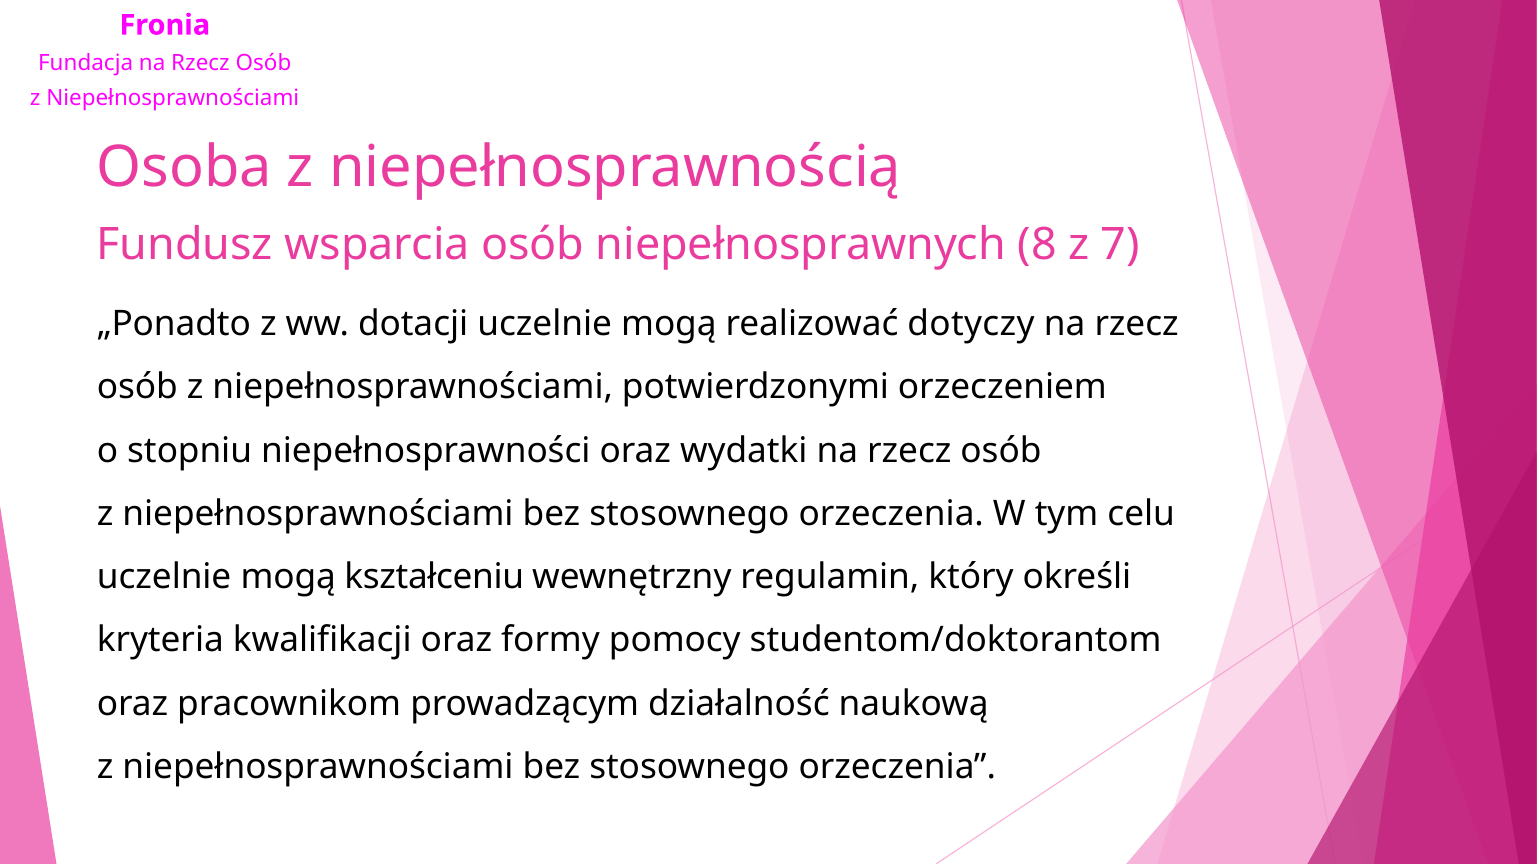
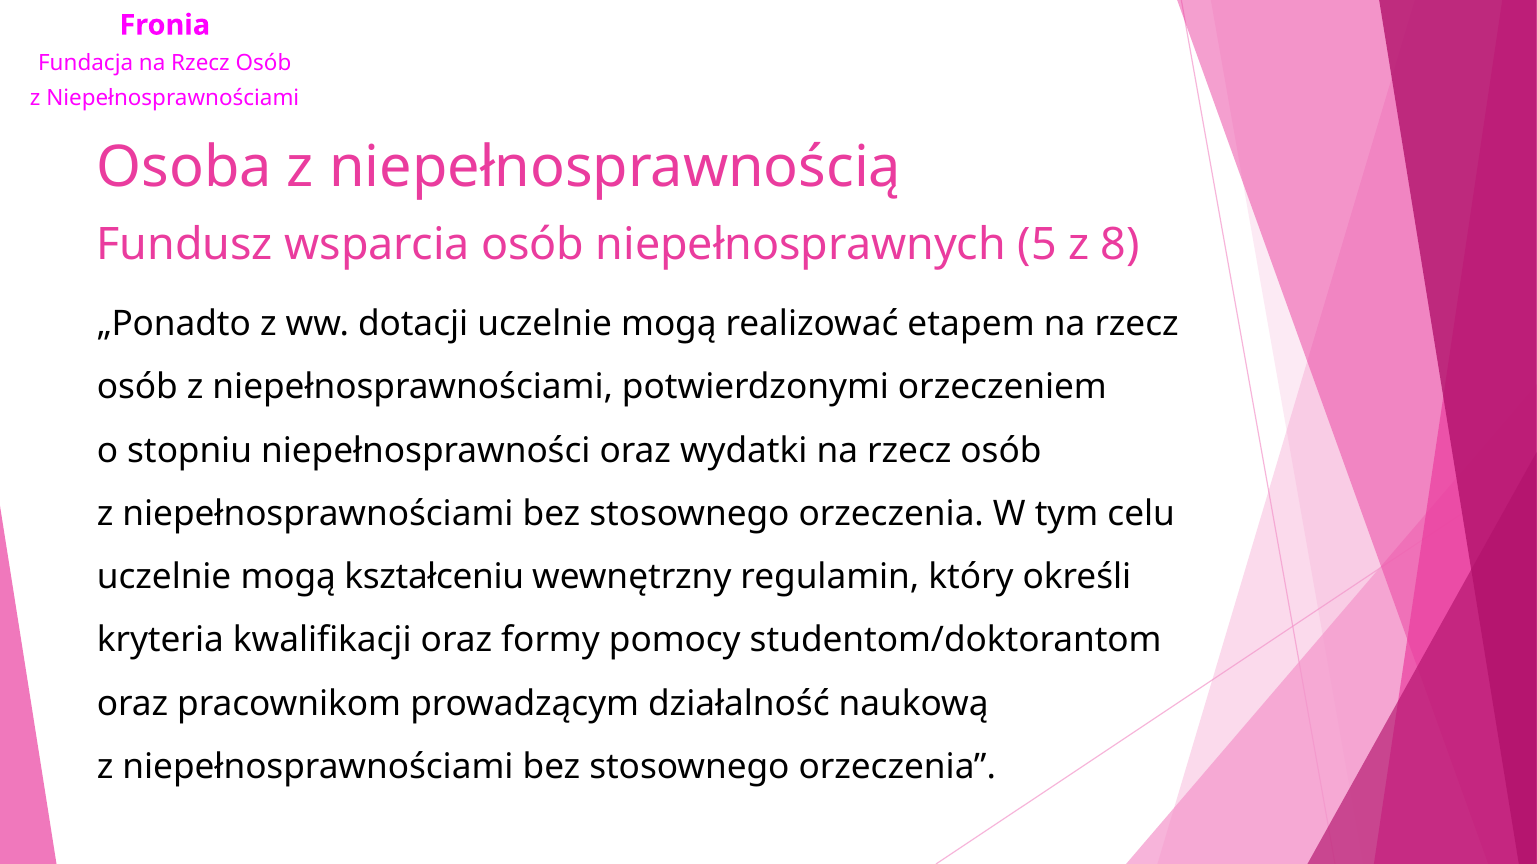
8: 8 -> 5 (1037, 244)
7: 7 -> 8 (1120, 244)
dotyczy: dotyczy -> etapem (971, 324)
